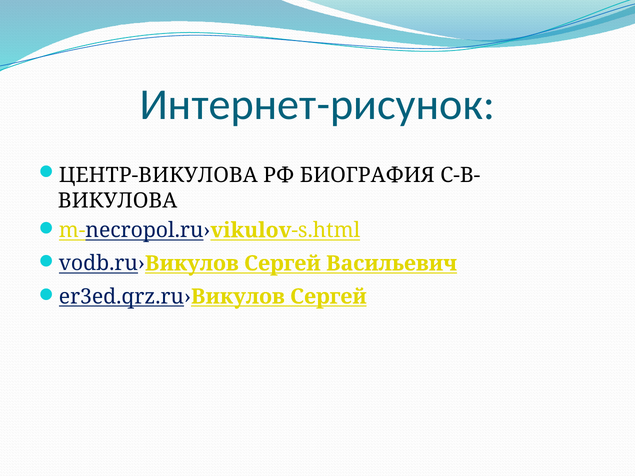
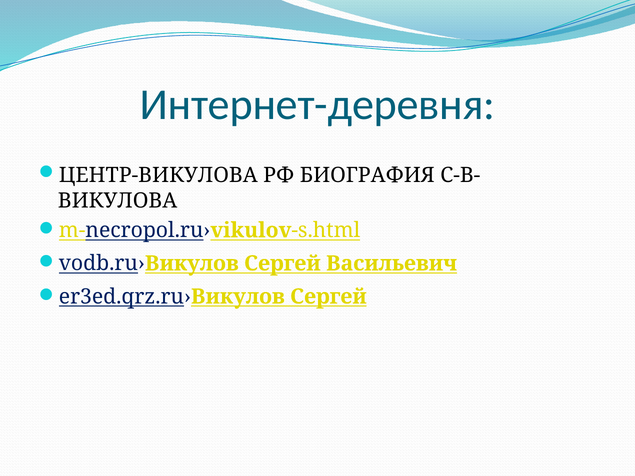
Интернет-рисунок: Интернет-рисунок -> Интернет-деревня (317, 105)
